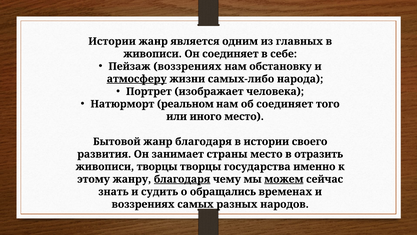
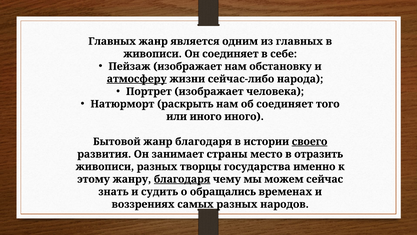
Истории: Истории -> Главных (112, 41)
Пейзаж воззрениях: воззрениях -> изображает (188, 66)
самых-либо: самых-либо -> сейчас-либо (241, 79)
реальном: реальном -> раскрыть (185, 104)
иного место: место -> иного (244, 116)
своего underline: none -> present (310, 141)
живописи творцы: творцы -> разных (157, 166)
можем underline: present -> none (284, 179)
